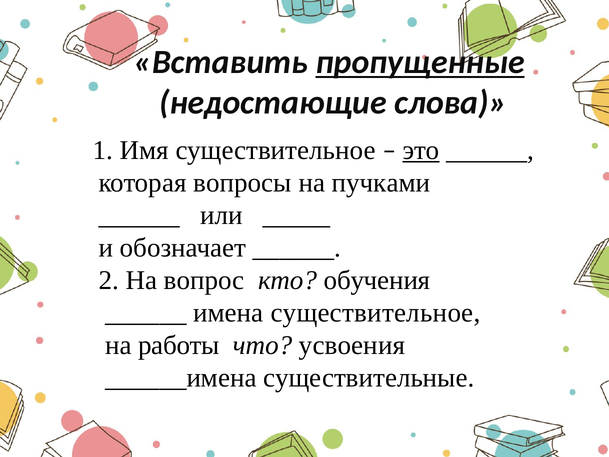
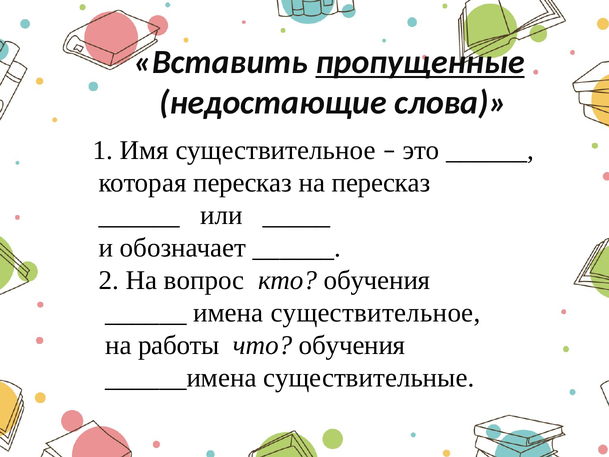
это underline: present -> none (421, 150)
которая вопросы: вопросы -> пересказ (243, 183)
на пучками: пучками -> пересказ (381, 183)
что усвоения: усвоения -> обучения (352, 345)
